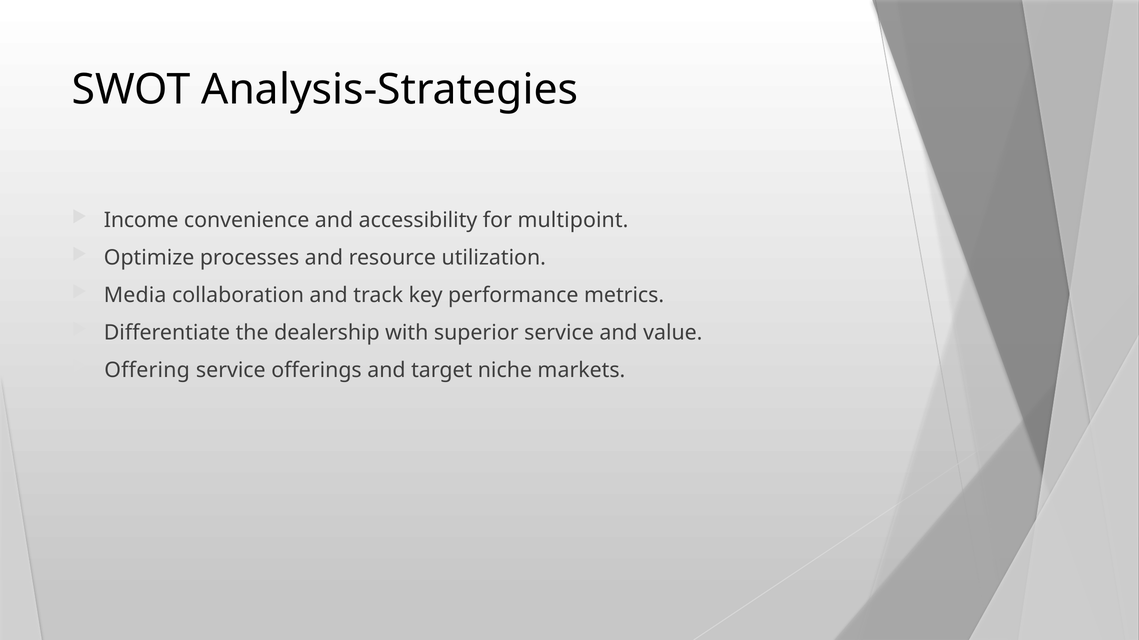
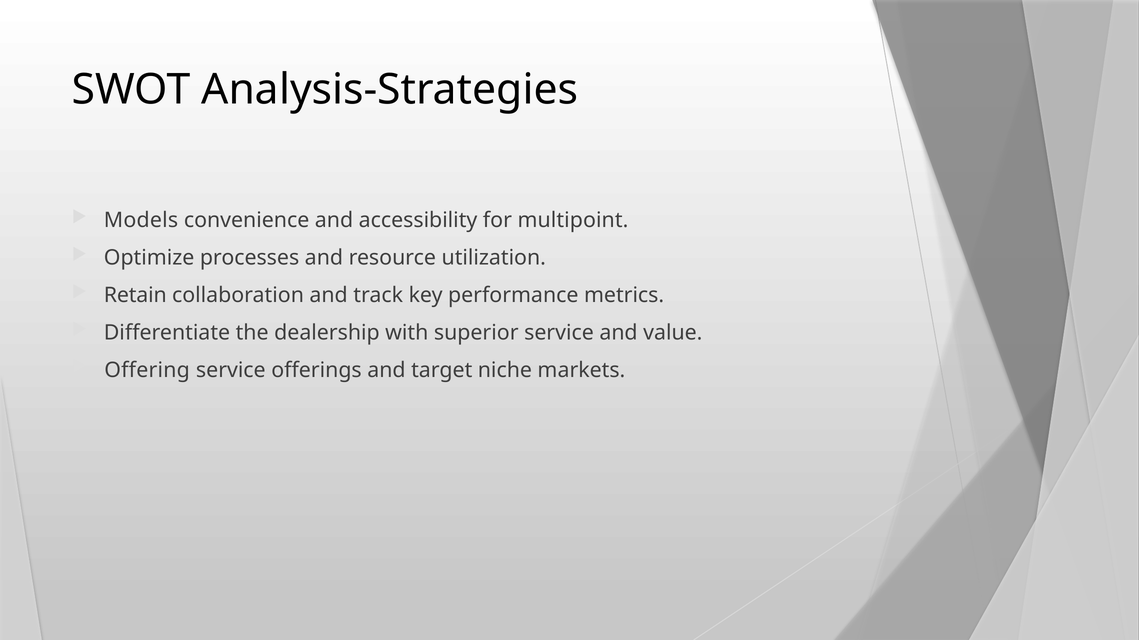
Income: Income -> Models (141, 220)
Media: Media -> Retain (135, 295)
